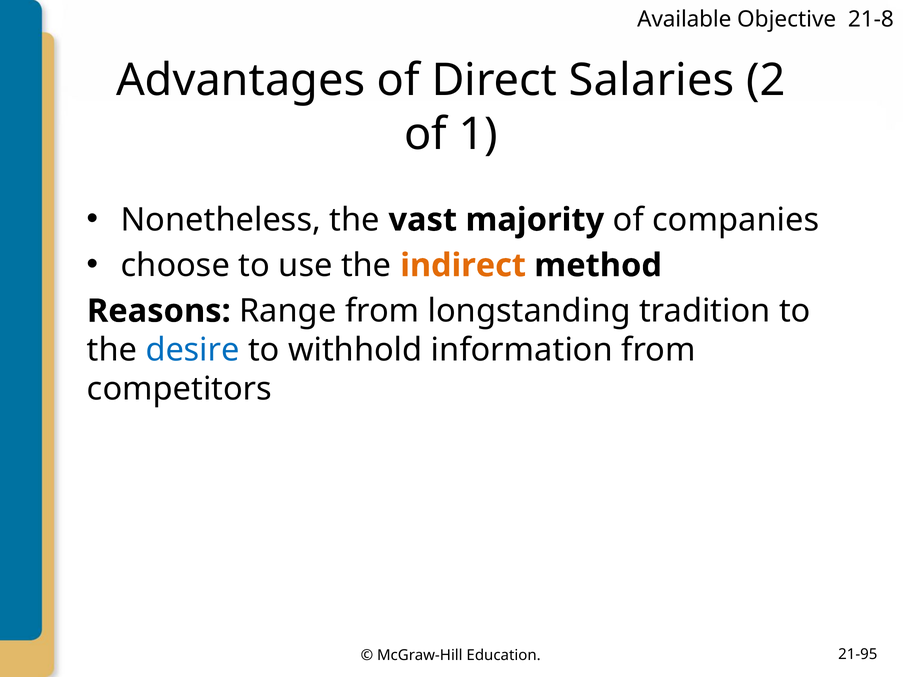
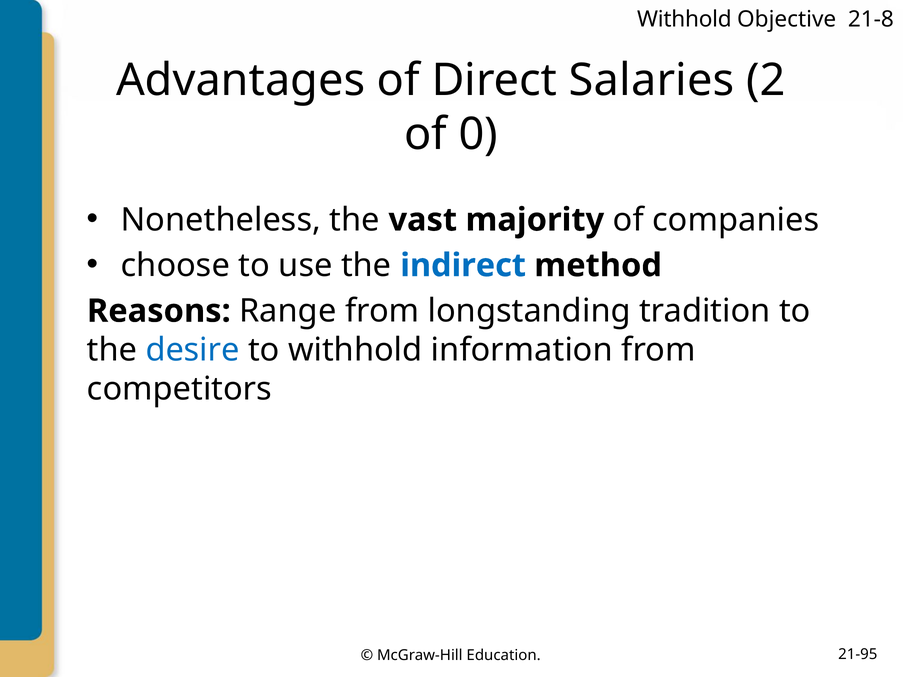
Available: Available -> Withhold (684, 19)
1: 1 -> 0 (478, 135)
indirect colour: orange -> blue (463, 266)
